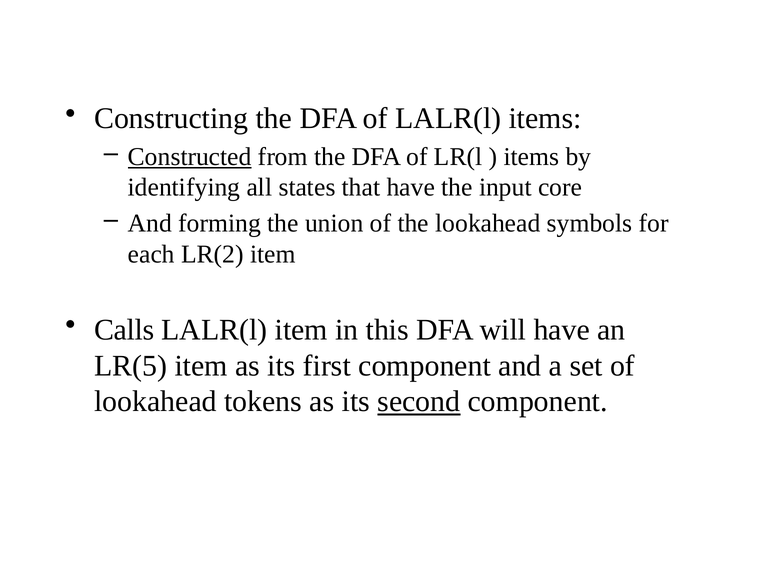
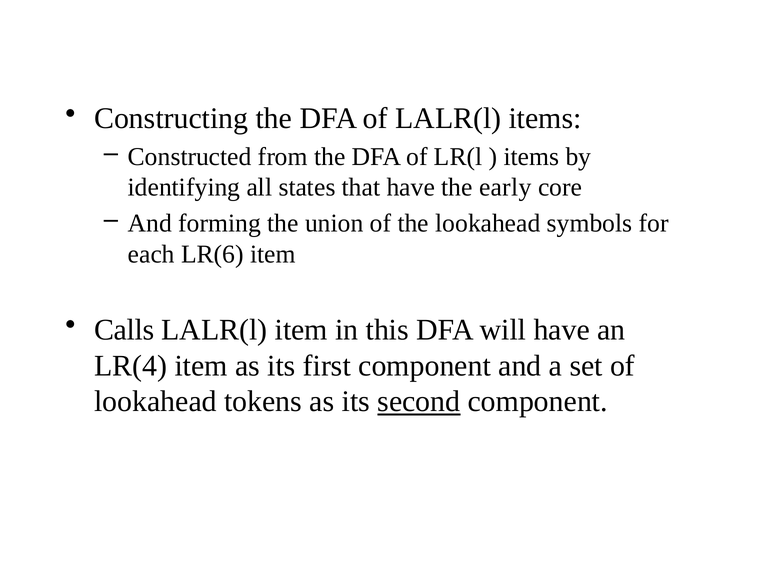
Constructed underline: present -> none (190, 157)
input: input -> early (505, 187)
LR(2: LR(2 -> LR(6 (212, 254)
LR(5: LR(5 -> LR(4 (131, 365)
